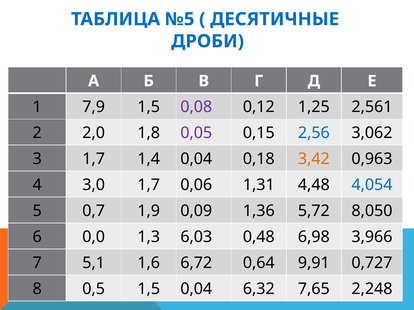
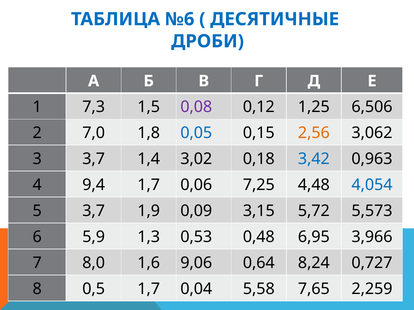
№5: №5 -> №6 (180, 19)
7,9: 7,9 -> 7,3 (94, 107)
2,561: 2,561 -> 6,506 (372, 107)
2,0: 2,0 -> 7,0 (94, 133)
0,05 colour: purple -> blue (196, 133)
2,56 colour: blue -> orange (314, 133)
3 1,7: 1,7 -> 3,7 (94, 159)
1,4 0,04: 0,04 -> 3,02 (196, 159)
3,42 colour: orange -> blue (314, 159)
3,0: 3,0 -> 9,4 (94, 185)
1,31: 1,31 -> 7,25 (259, 185)
5 0,7: 0,7 -> 3,7 (94, 211)
1,36: 1,36 -> 3,15 (259, 211)
8,050: 8,050 -> 5,573 (372, 211)
0,0: 0,0 -> 5,9 (94, 237)
6,03: 6,03 -> 0,53 (196, 237)
6,98: 6,98 -> 6,95 (314, 237)
5,1: 5,1 -> 8,0 (94, 263)
6,72: 6,72 -> 9,06 (196, 263)
9,91: 9,91 -> 8,24 (314, 263)
0,5 1,5: 1,5 -> 1,7 (149, 289)
6,32: 6,32 -> 5,58 (259, 289)
2,248: 2,248 -> 2,259 (372, 289)
